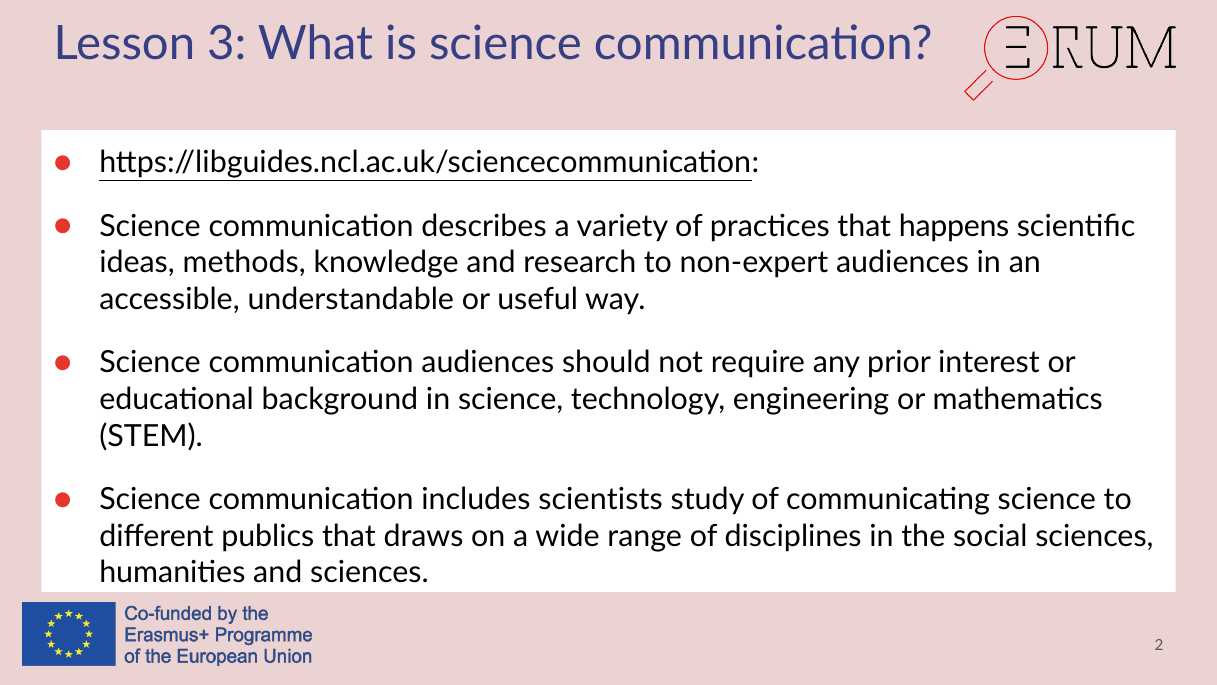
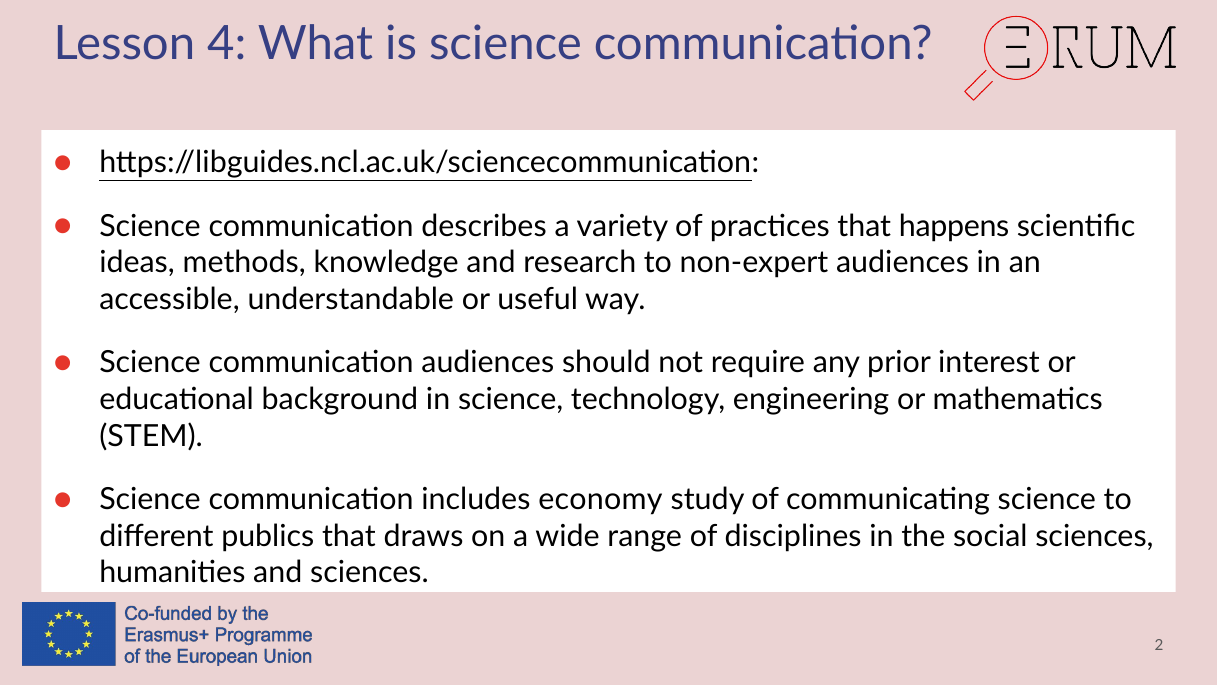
3: 3 -> 4 (227, 44)
scientists: scientists -> economy (600, 499)
